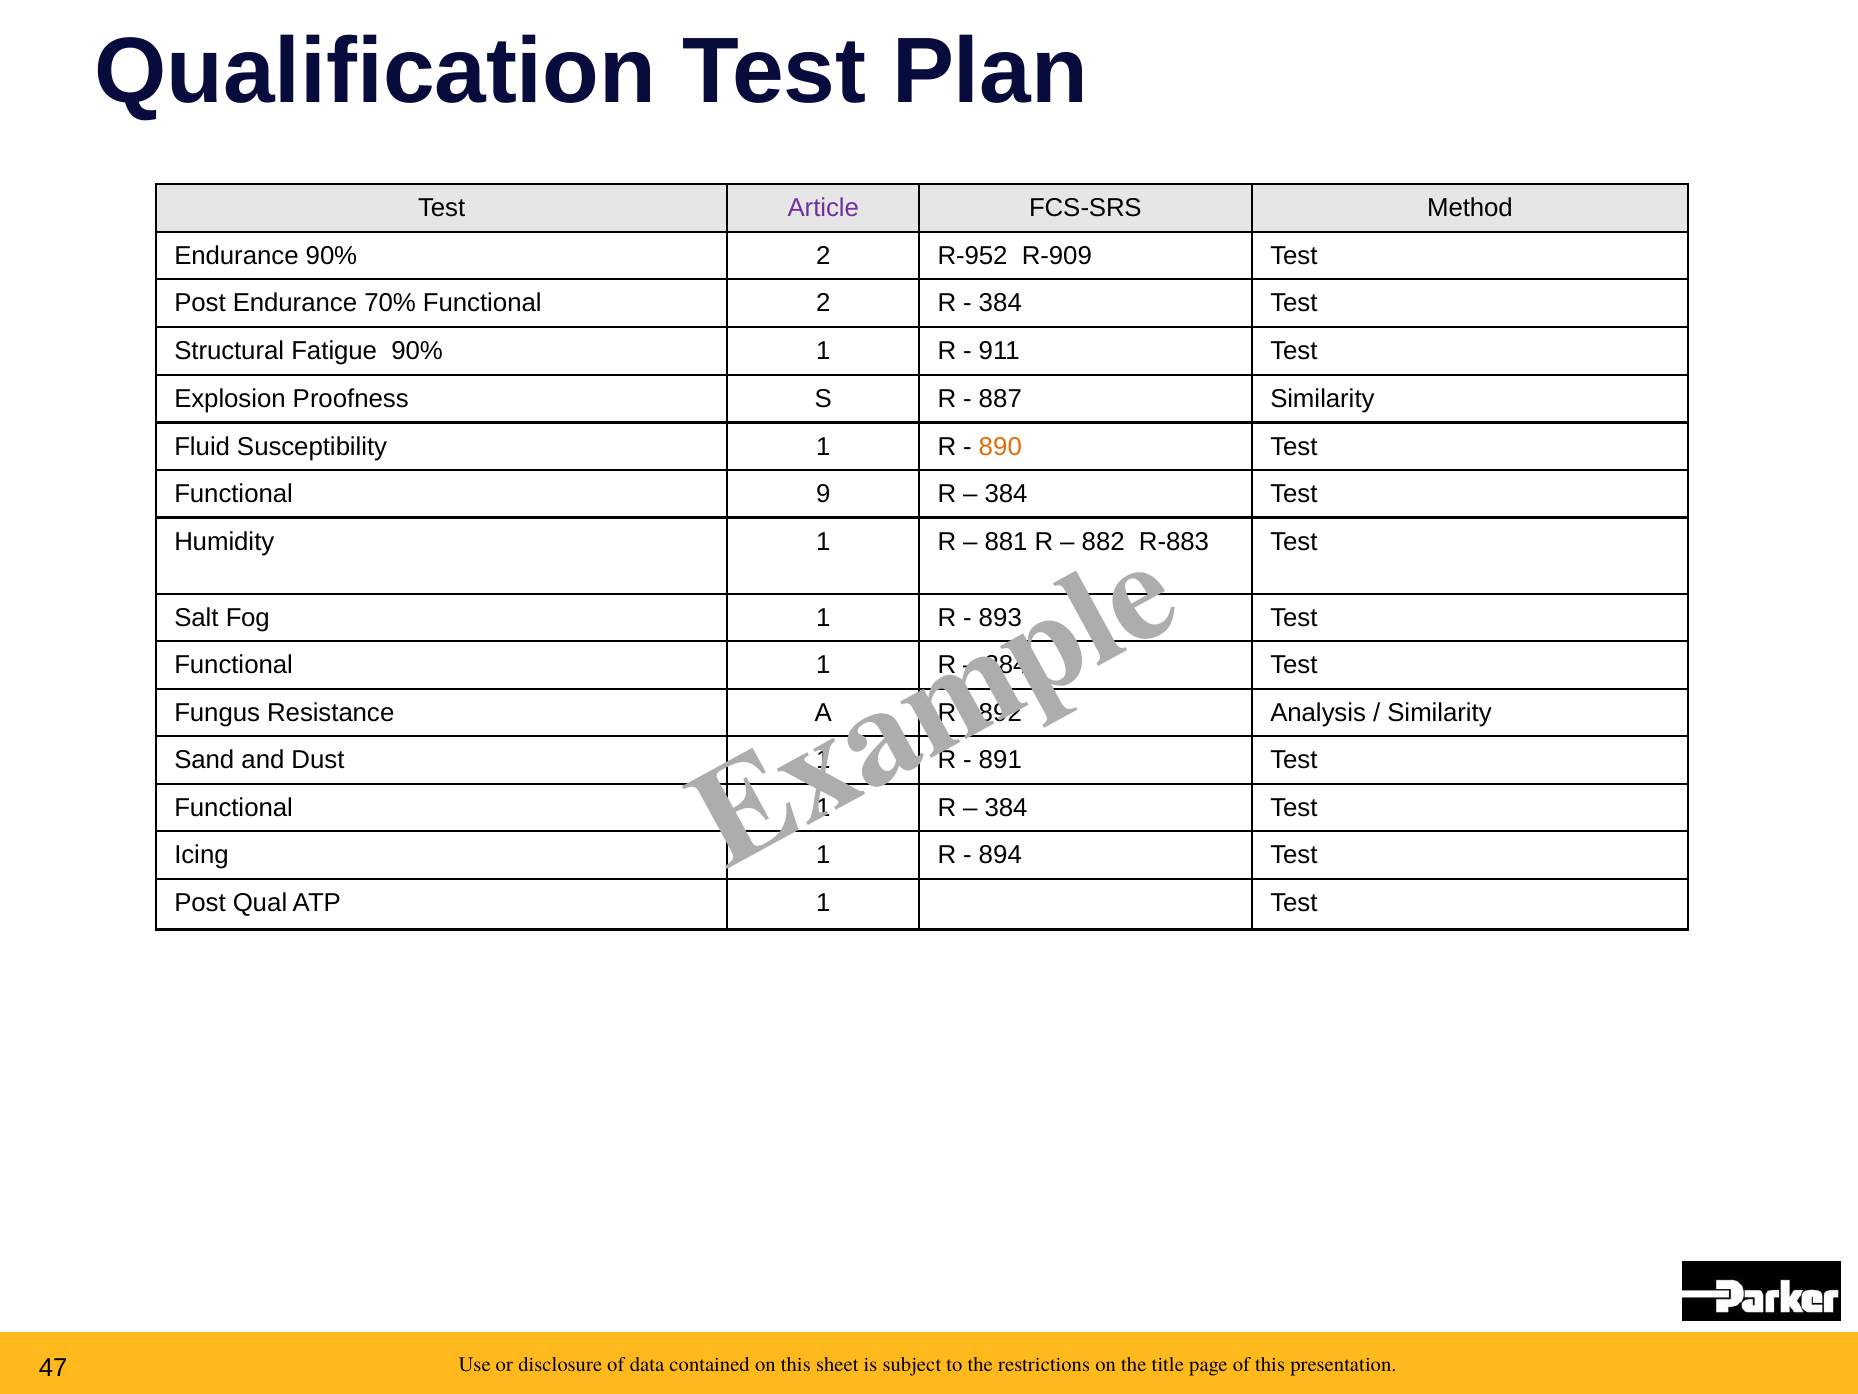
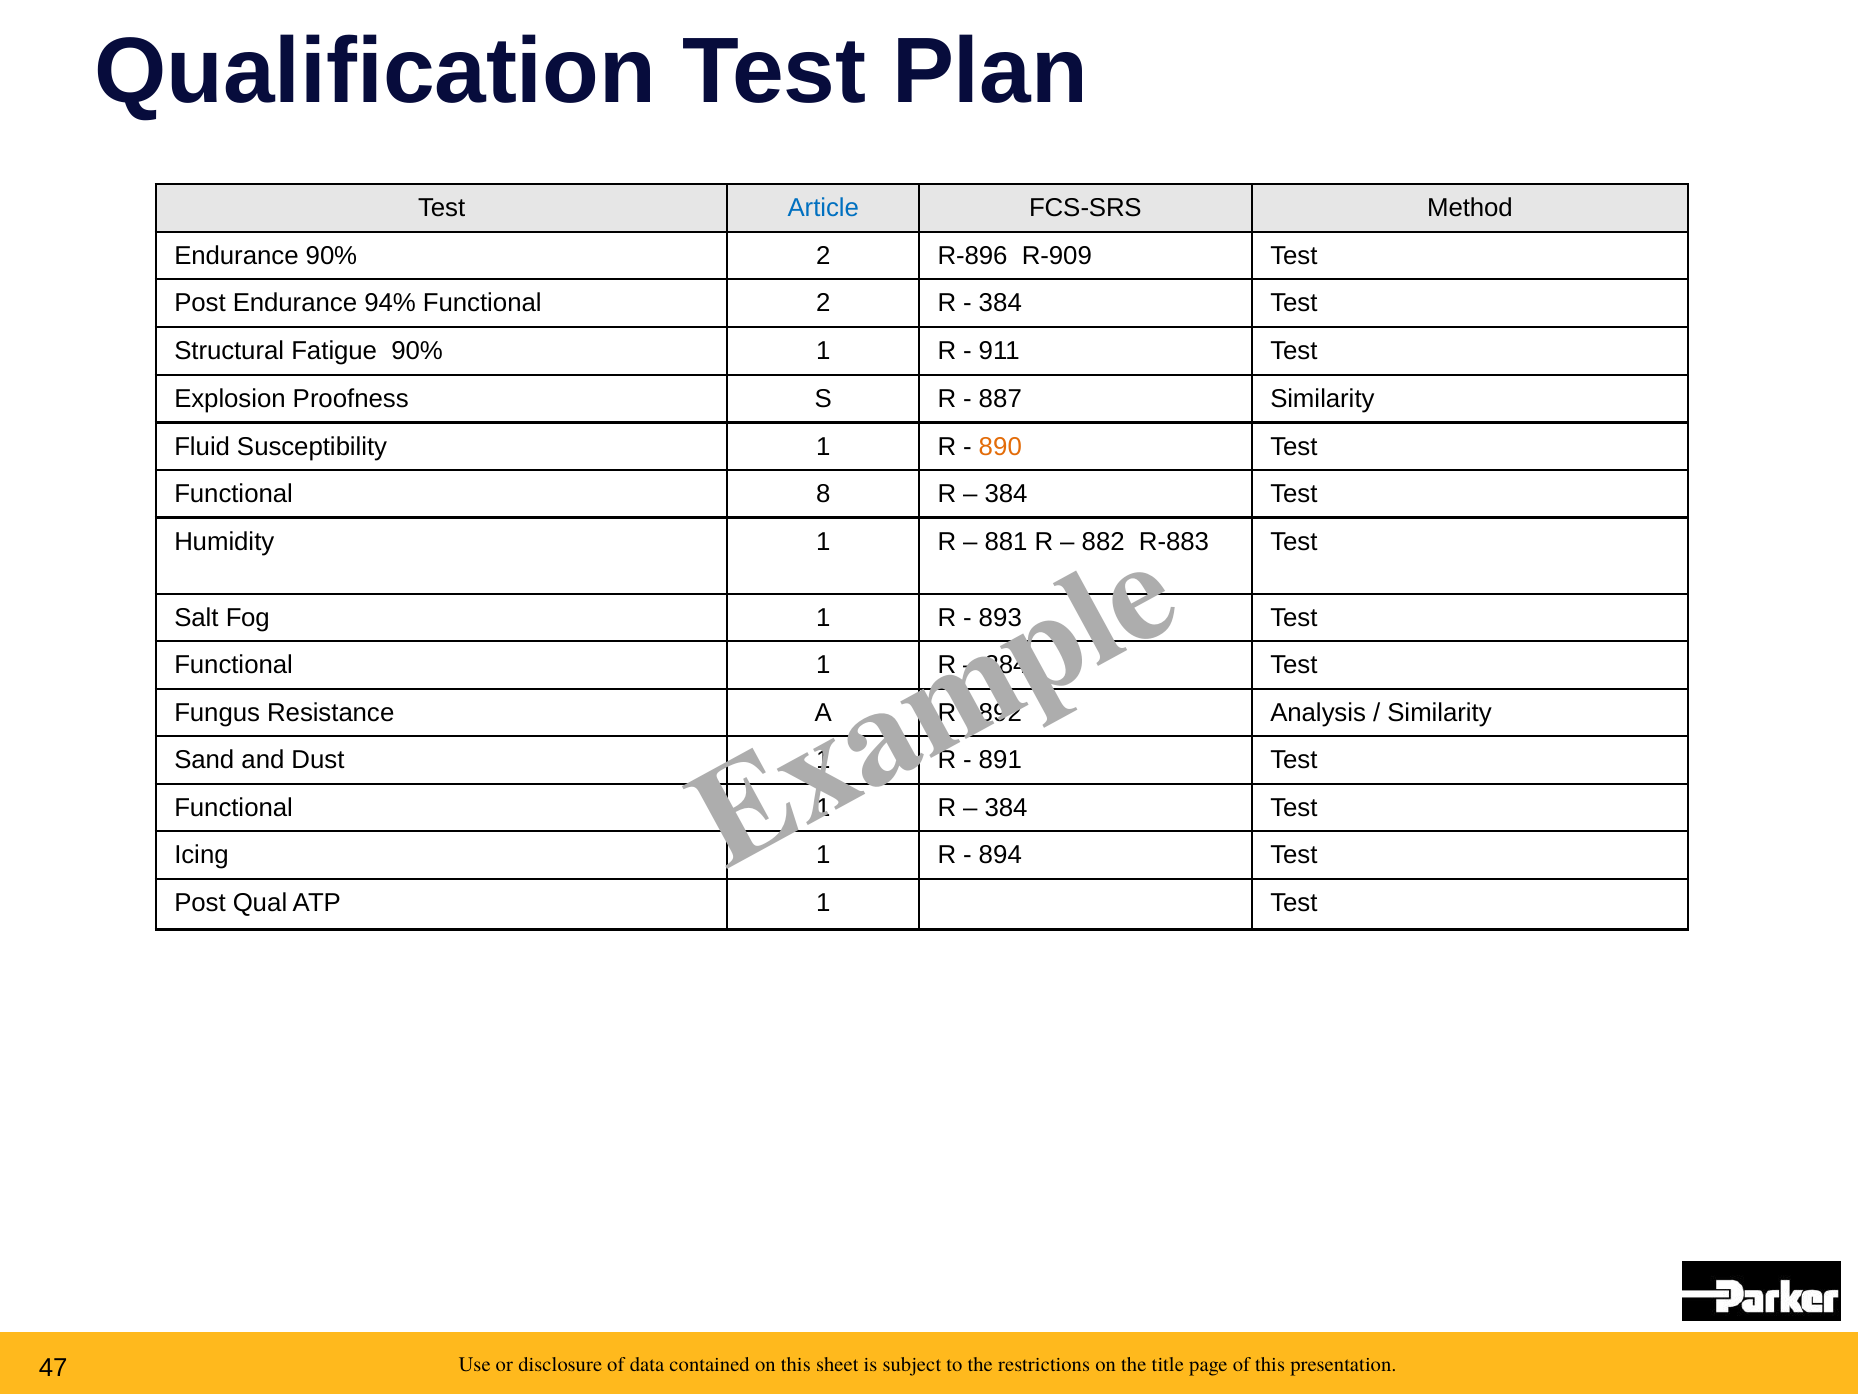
Article colour: purple -> blue (823, 208)
R-952: R-952 -> R-896 (973, 256)
70%: 70% -> 94% (390, 303)
9: 9 -> 8 (823, 494)
